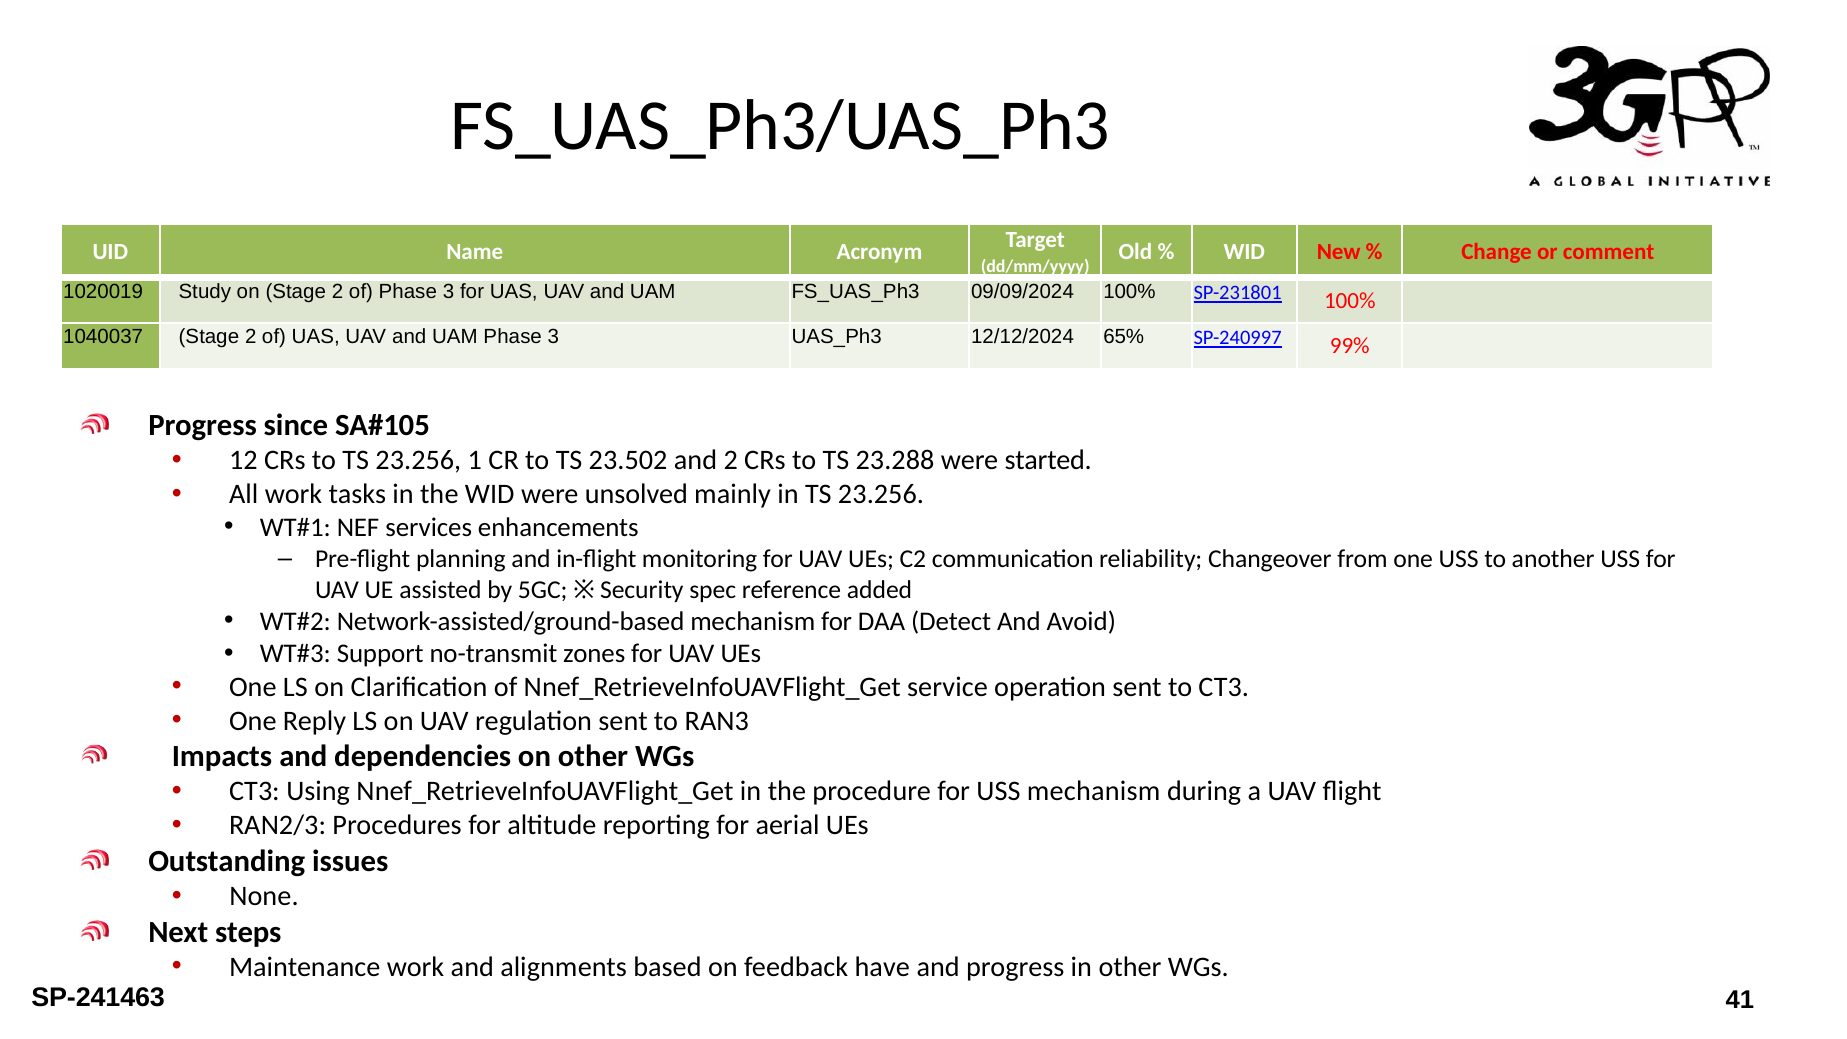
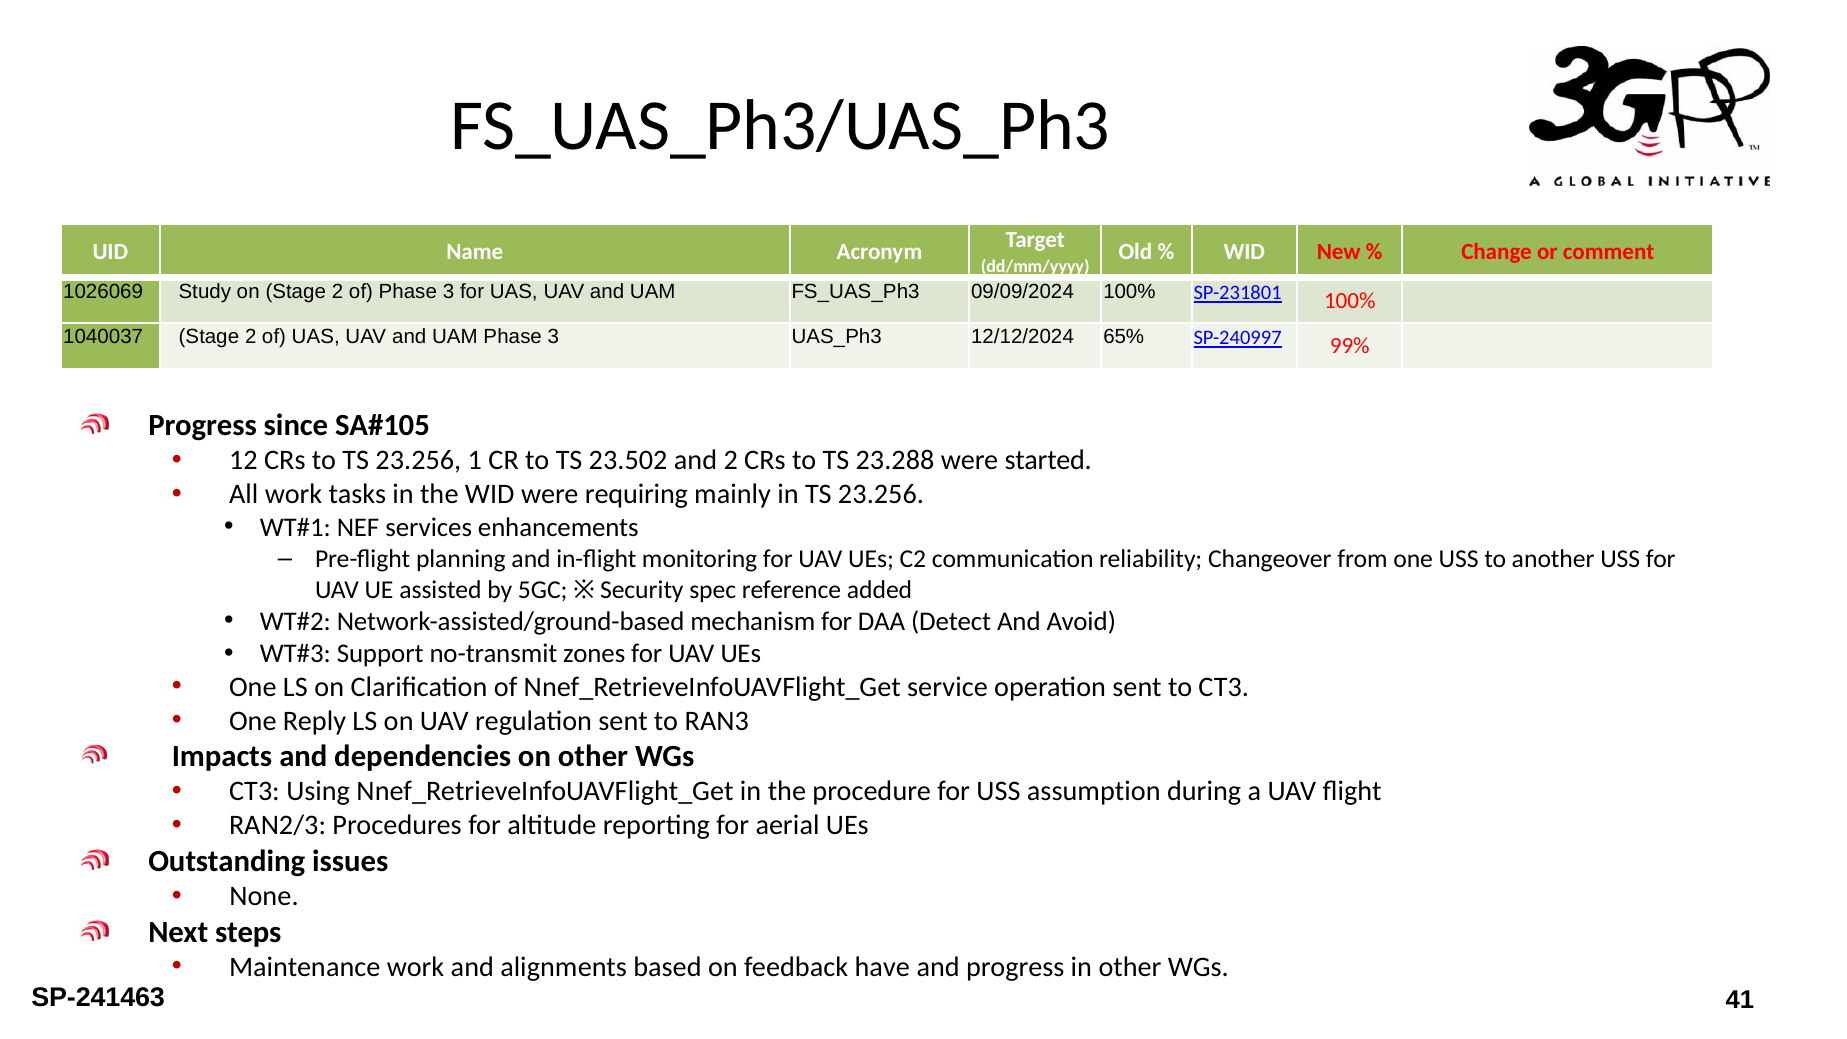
1020019: 1020019 -> 1026069 (103, 292)
unsolved: unsolved -> requiring (636, 495)
USS mechanism: mechanism -> assumption (1094, 792)
